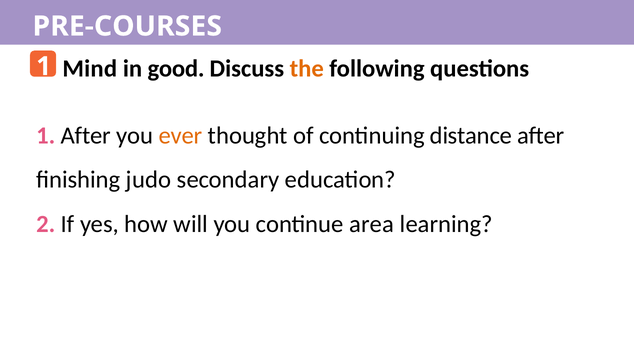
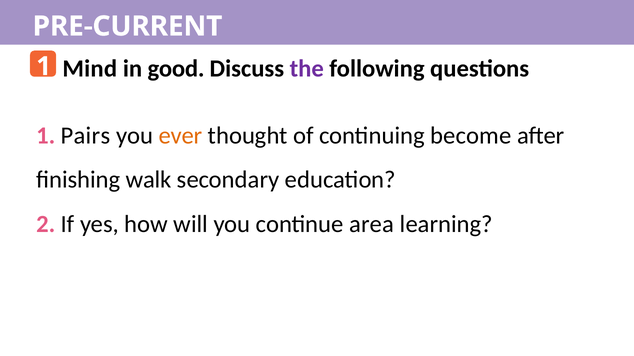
PRE-COURSES: PRE-COURSES -> PRE-CURRENT (127, 26)
the colour: orange -> purple (307, 69)
1 After: After -> Pairs (86, 136)
distance: distance -> become (471, 136)
judo: judo -> walk (149, 180)
